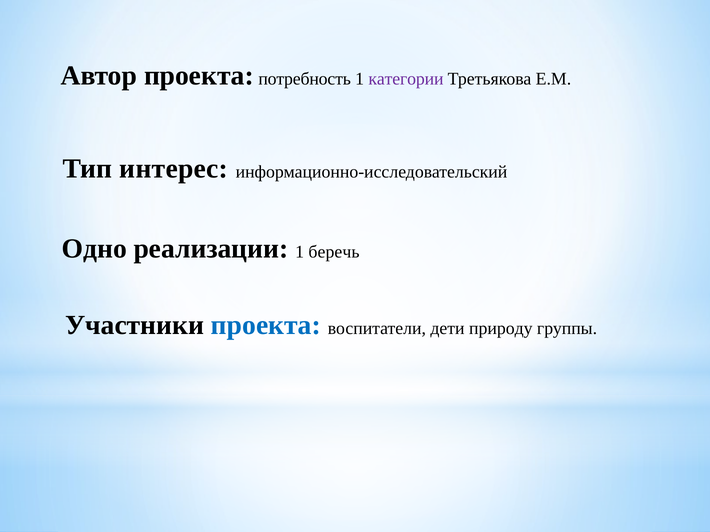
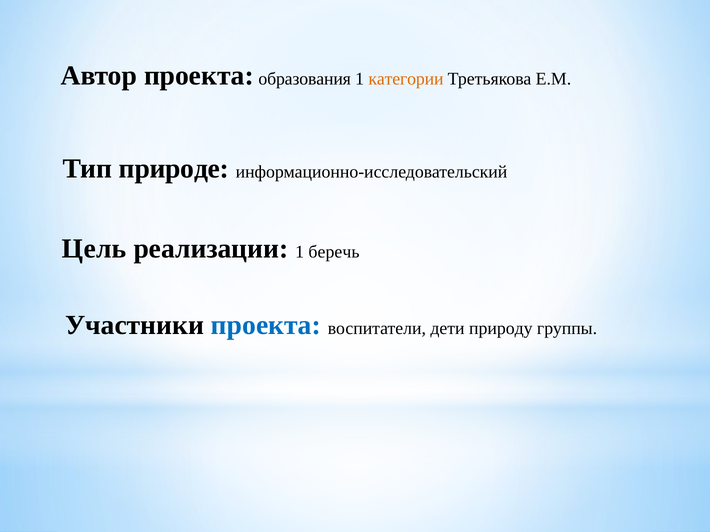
потребность: потребность -> образования (305, 79)
категории colour: purple -> orange (406, 79)
интерес: интерес -> природе (174, 169)
Одно: Одно -> Цель (94, 249)
